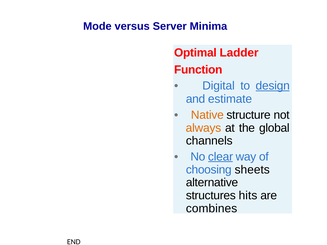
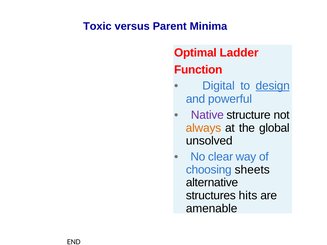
Mode: Mode -> Toxic (97, 26)
Server: Server -> Parent (170, 26)
estimate: estimate -> powerful (230, 99)
Native colour: orange -> purple (207, 115)
channels: channels -> unsolved (209, 141)
clear underline: present -> none (221, 157)
combines: combines -> amenable (212, 209)
